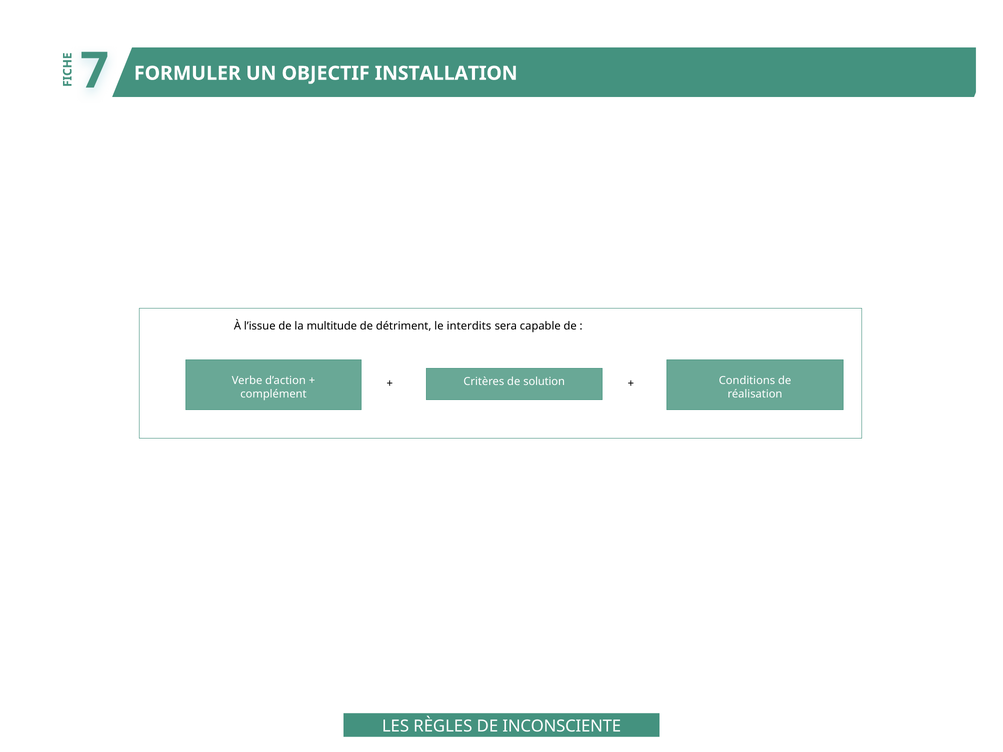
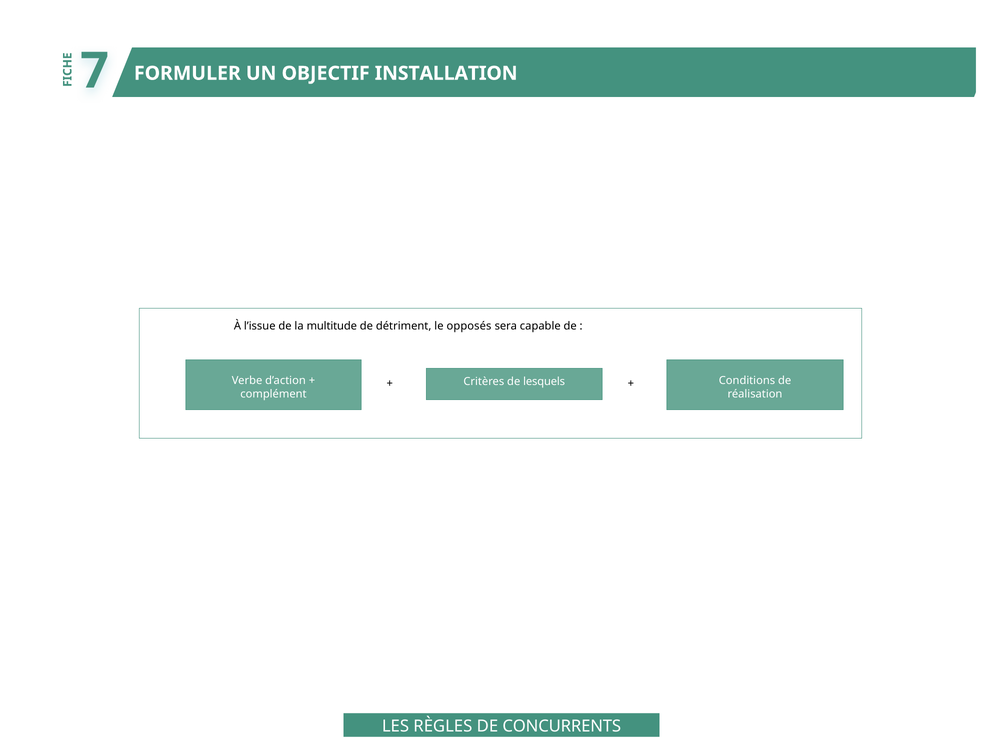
interdits: interdits -> opposés (469, 326)
solution: solution -> lesquels (544, 382)
INCONSCIENTE: INCONSCIENTE -> CONCURRENTS (562, 726)
